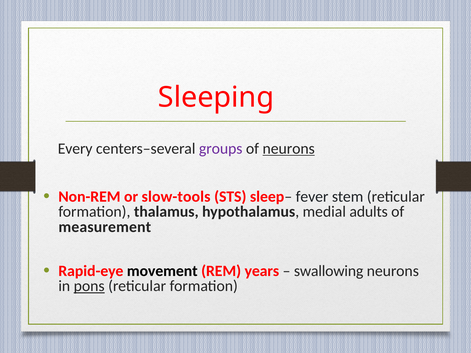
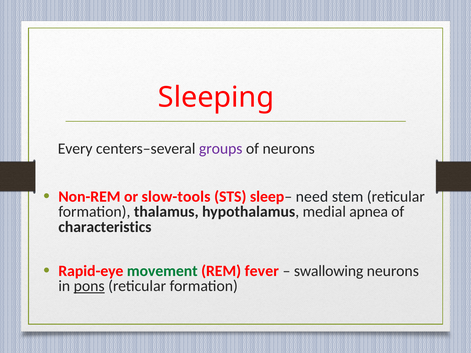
neurons underline: present -> none (289, 149)
fever: fever -> need (312, 197)
adults: adults -> apnea (369, 212)
measurement: measurement -> characteristics (105, 227)
movement colour: black -> green (162, 271)
years: years -> fever (262, 271)
